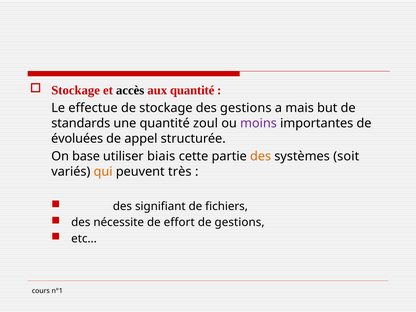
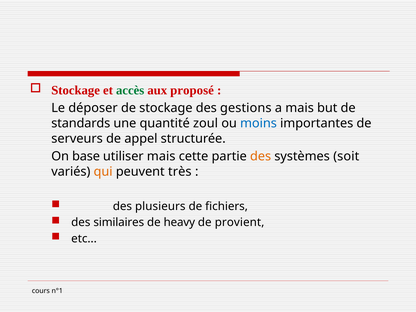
accès colour: black -> green (130, 90)
aux quantité: quantité -> proposé (192, 90)
effectue: effectue -> déposer (93, 108)
moins colour: purple -> blue (258, 123)
évoluées: évoluées -> serveurs (77, 139)
utiliser biais: biais -> mais (161, 156)
signifiant: signifiant -> plusieurs (160, 206)
nécessite: nécessite -> similaires (119, 222)
effort: effort -> heavy (179, 222)
de gestions: gestions -> provient (240, 222)
